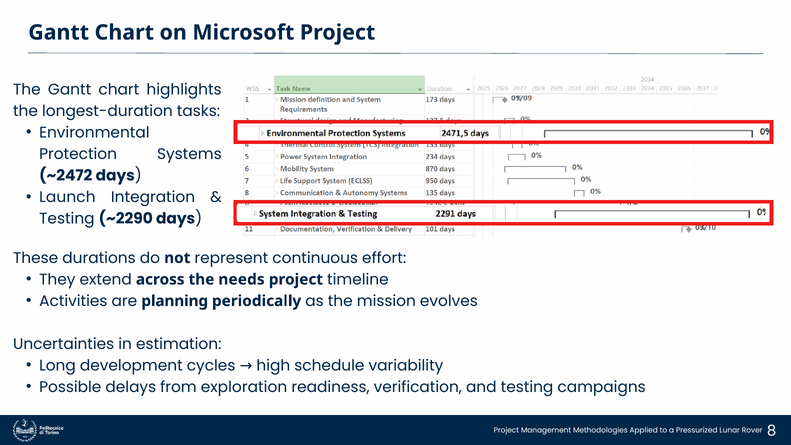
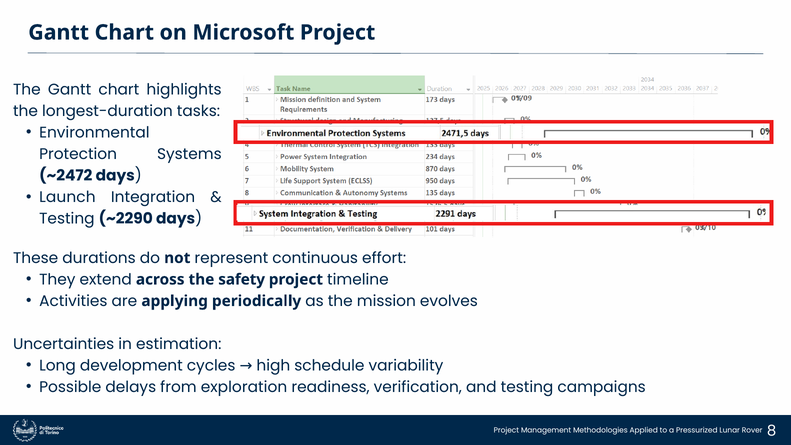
needs: needs -> safety (242, 279)
planning: planning -> applying (175, 301)
